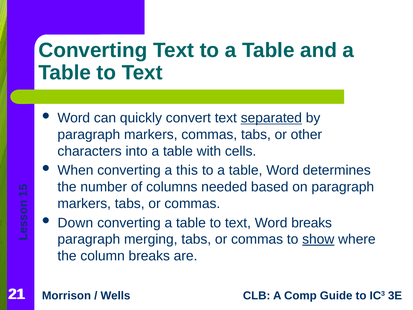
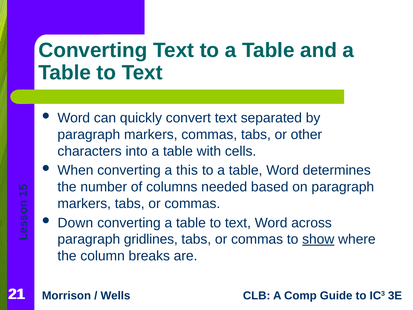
separated underline: present -> none (271, 118)
Word breaks: breaks -> across (312, 223)
merging: merging -> gridlines (151, 239)
